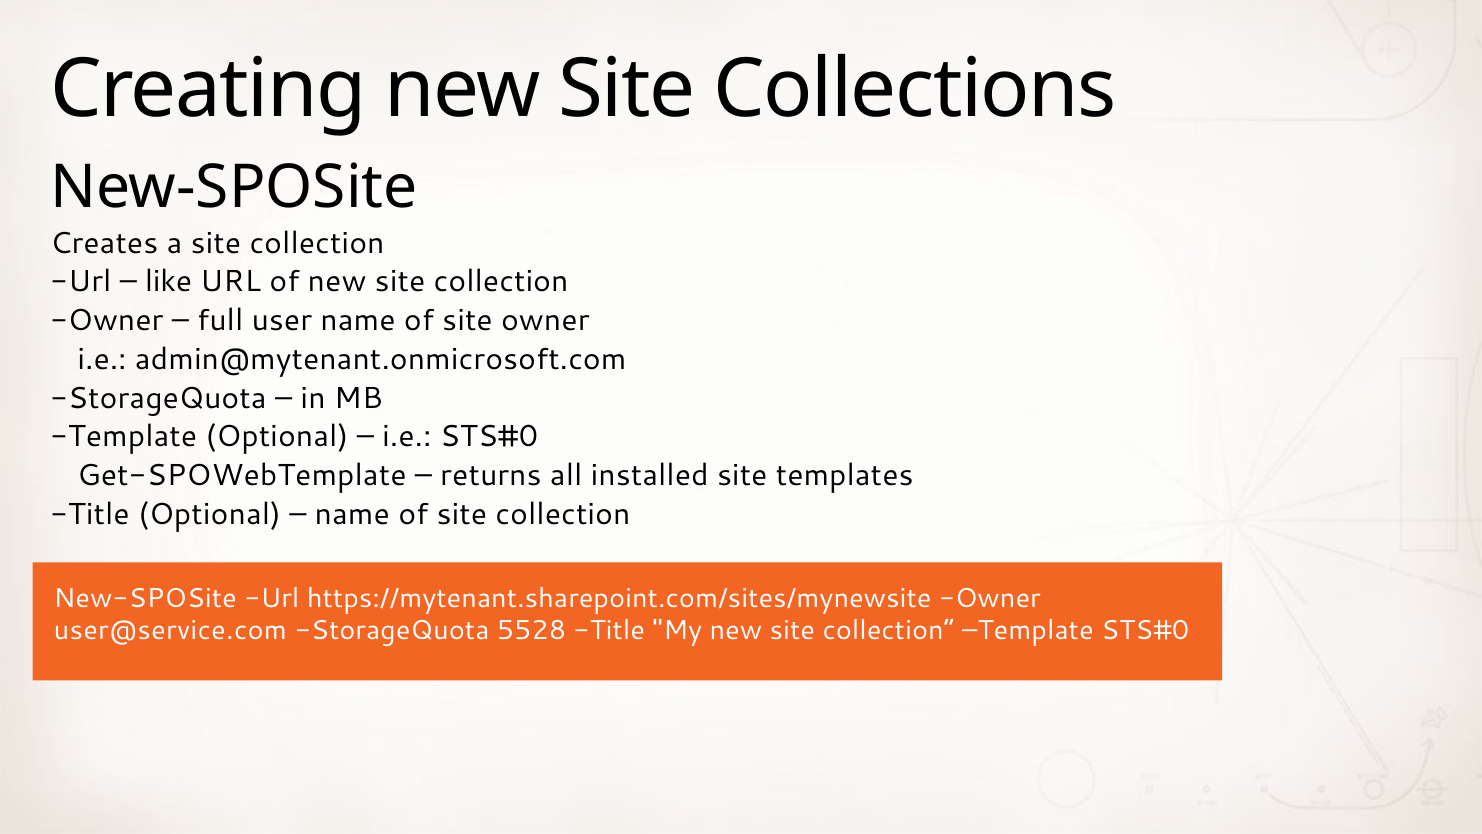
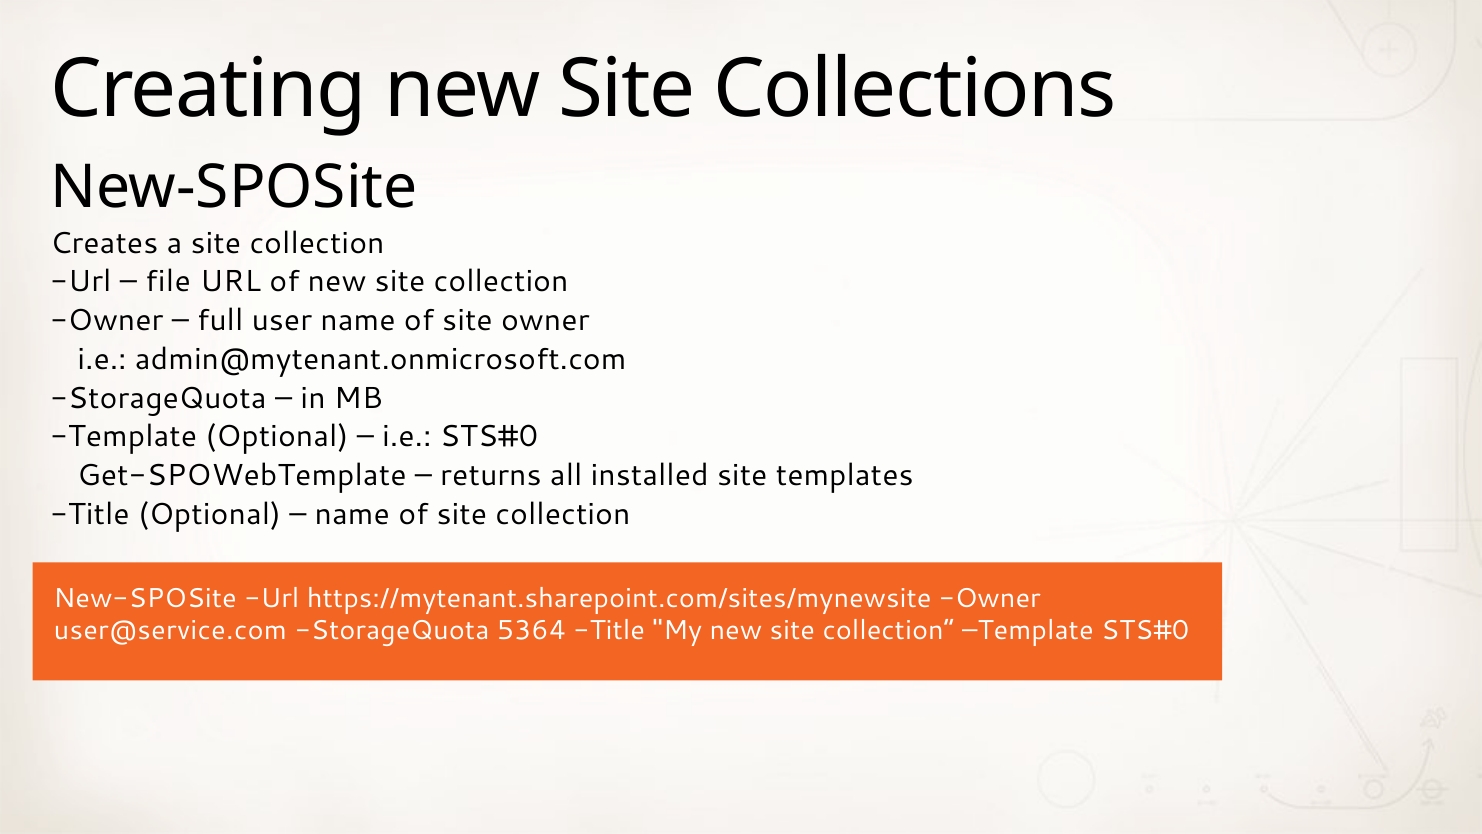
like: like -> file (168, 282)
5528: 5528 -> 5364 (531, 630)
